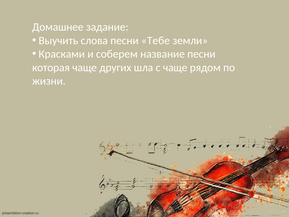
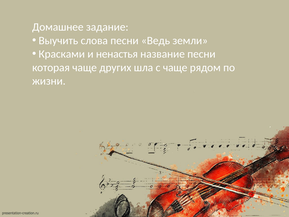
Тебе: Тебе -> Ведь (156, 40)
соберем: соберем -> ненастья (117, 54)
